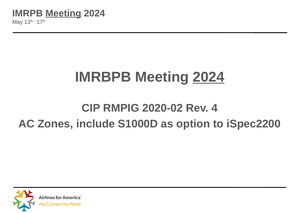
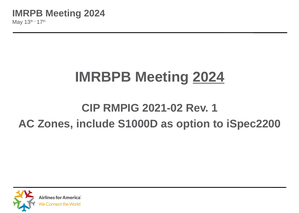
Meeting underline: present -> none (63, 13)
2020-02: 2020-02 -> 2021-02 (163, 108)
4: 4 -> 1 (215, 108)
